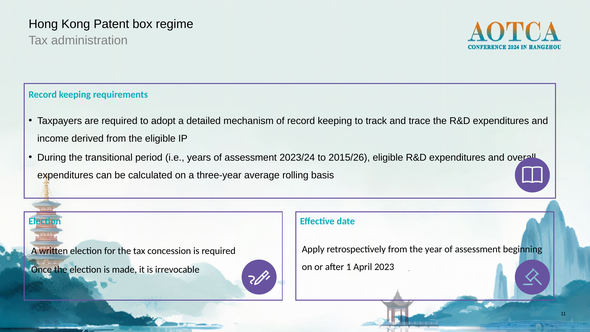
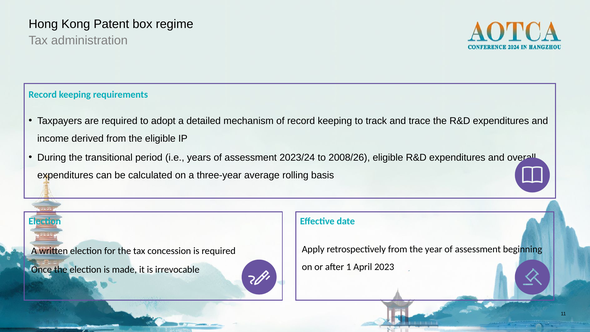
2015/26: 2015/26 -> 2008/26 (349, 157)
